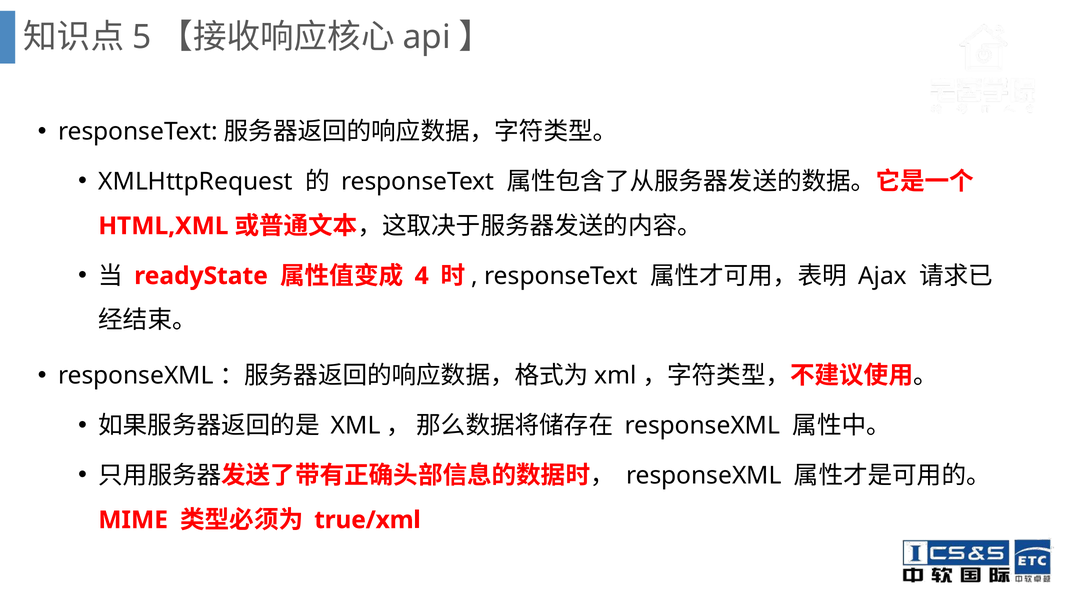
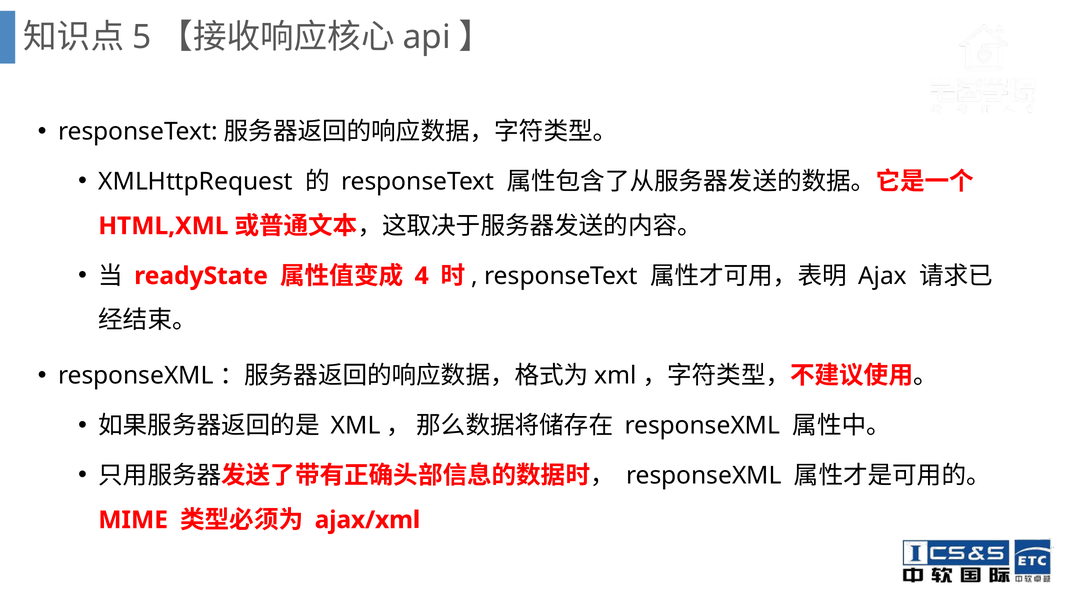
true/xml: true/xml -> ajax/xml (367, 520)
